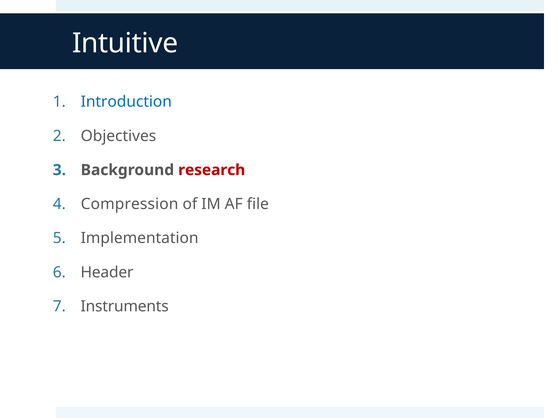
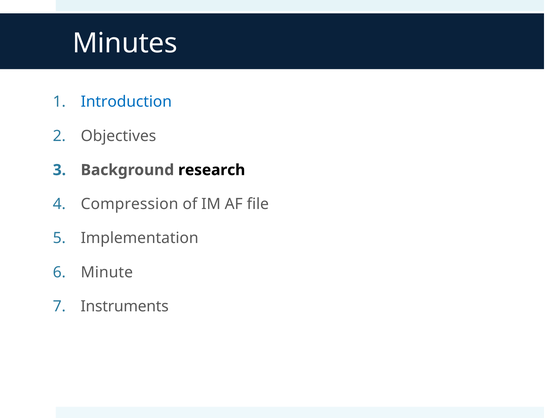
Intuitive: Intuitive -> Minutes (125, 43)
research colour: red -> black (212, 170)
Header: Header -> Minute (107, 273)
